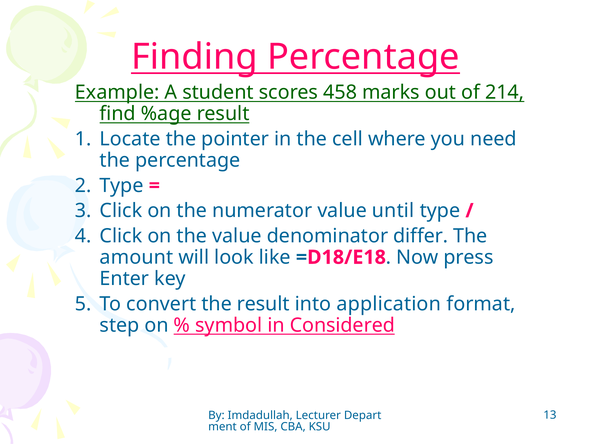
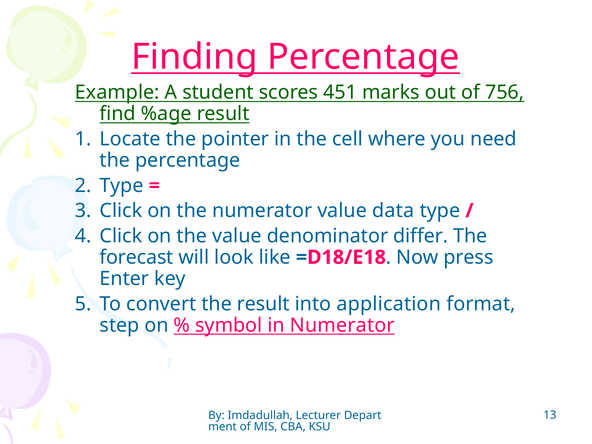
458: 458 -> 451 (340, 92)
214: 214 -> 756 (505, 92)
until: until -> data (393, 211)
amount: amount -> forecast (137, 257)
in Considered: Considered -> Numerator (342, 325)
